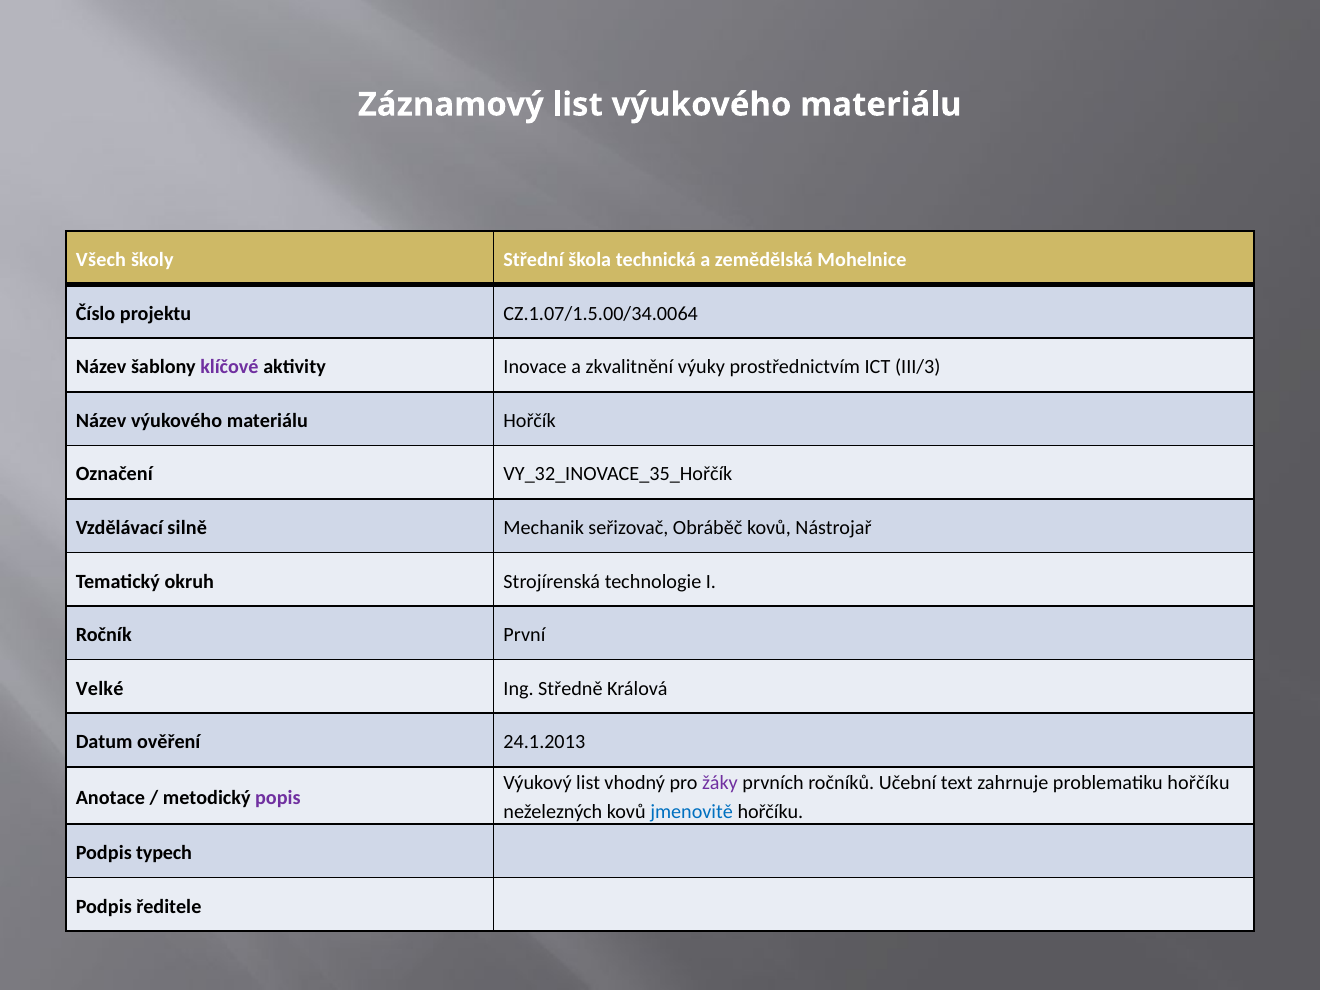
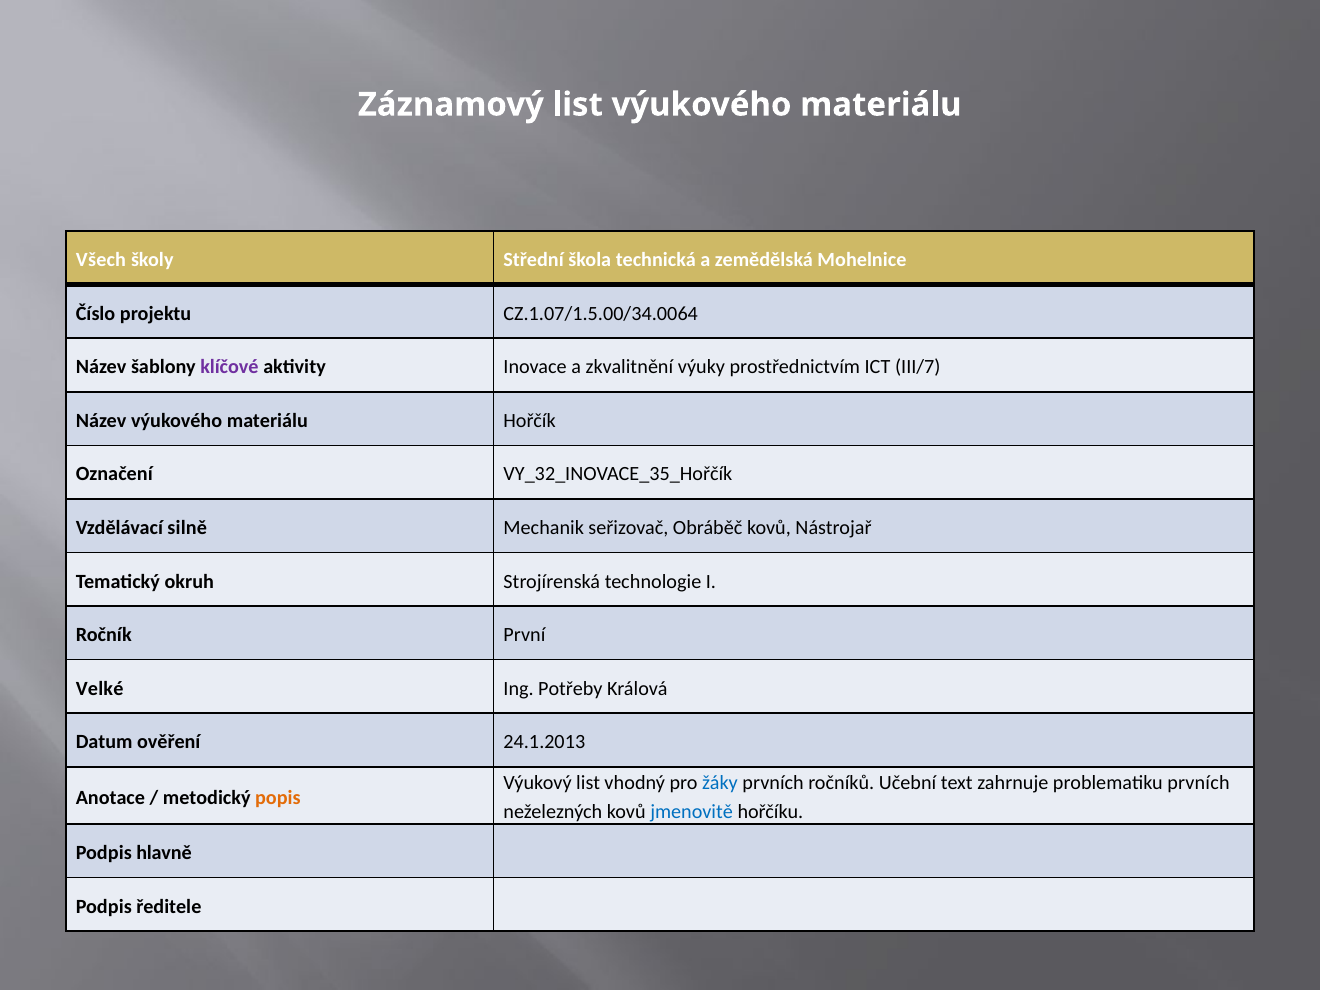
III/3: III/3 -> III/7 (918, 367)
Středně: Středně -> Potřeby (570, 689)
žáky colour: purple -> blue (720, 783)
problematiku hořčíku: hořčíku -> prvních (1198, 783)
popis colour: purple -> orange (278, 798)
typech: typech -> hlavně (164, 853)
